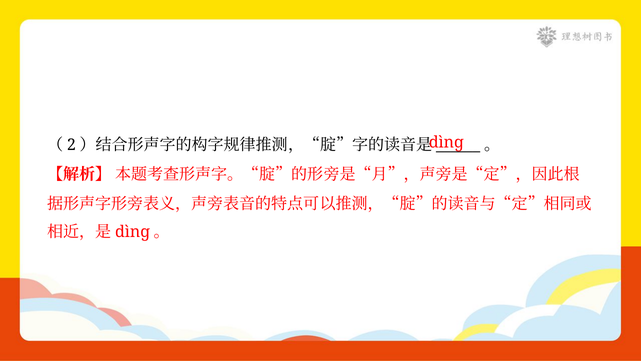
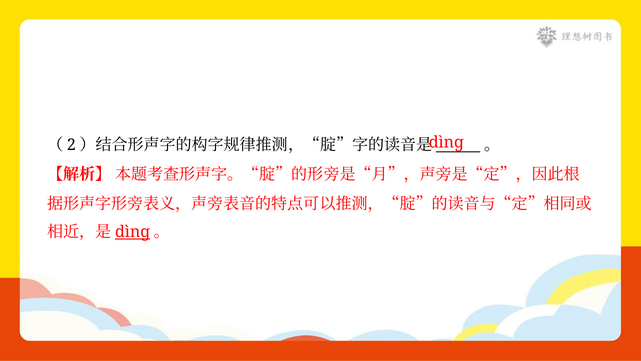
dìnɡ underline: none -> present (133, 232)
